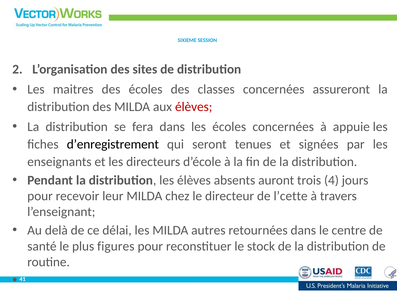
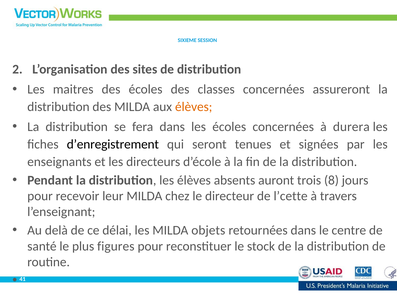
élèves colour: red -> orange (194, 107)
appuie: appuie -> durera (351, 127)
4: 4 -> 8 (331, 181)
autres: autres -> objets (208, 231)
